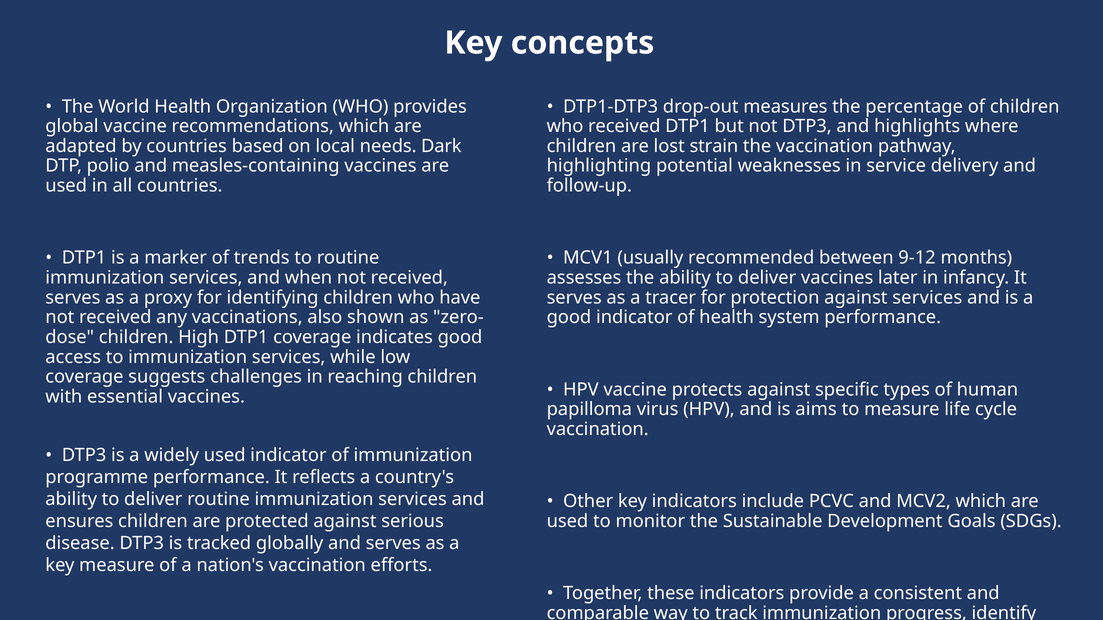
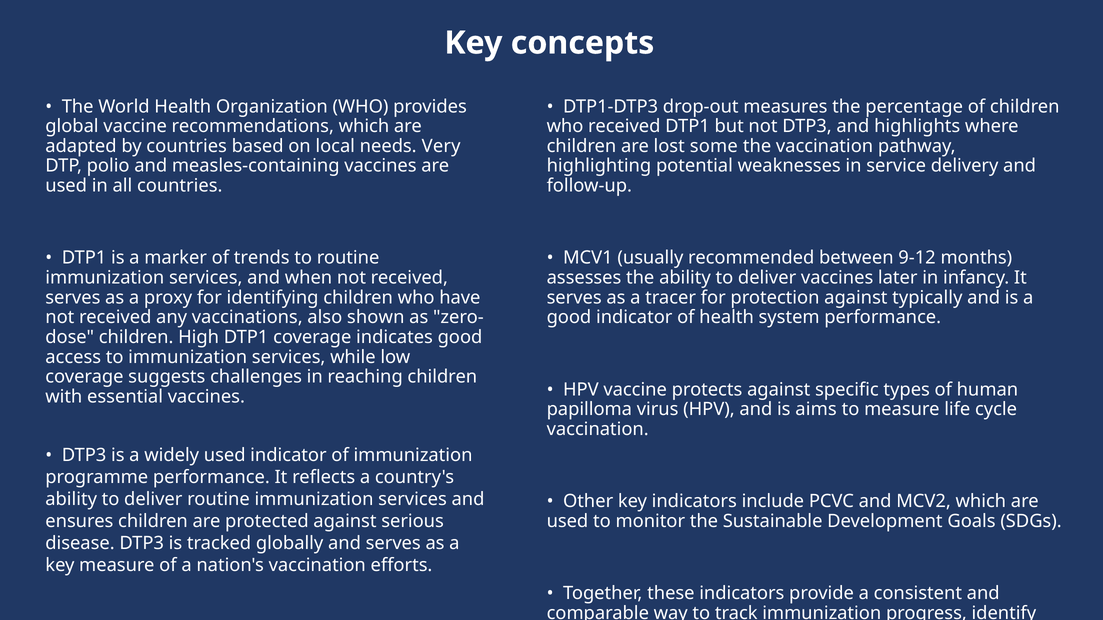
Dark: Dark -> Very (441, 146)
strain: strain -> some (714, 146)
against services: services -> typically (927, 298)
